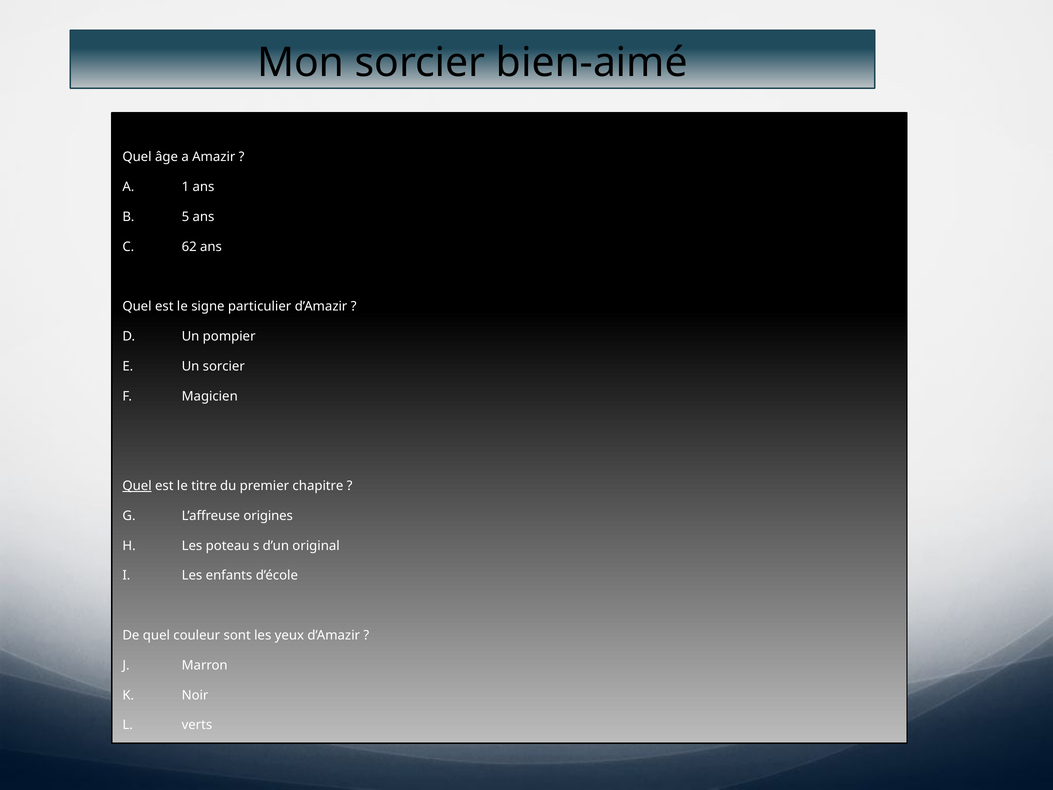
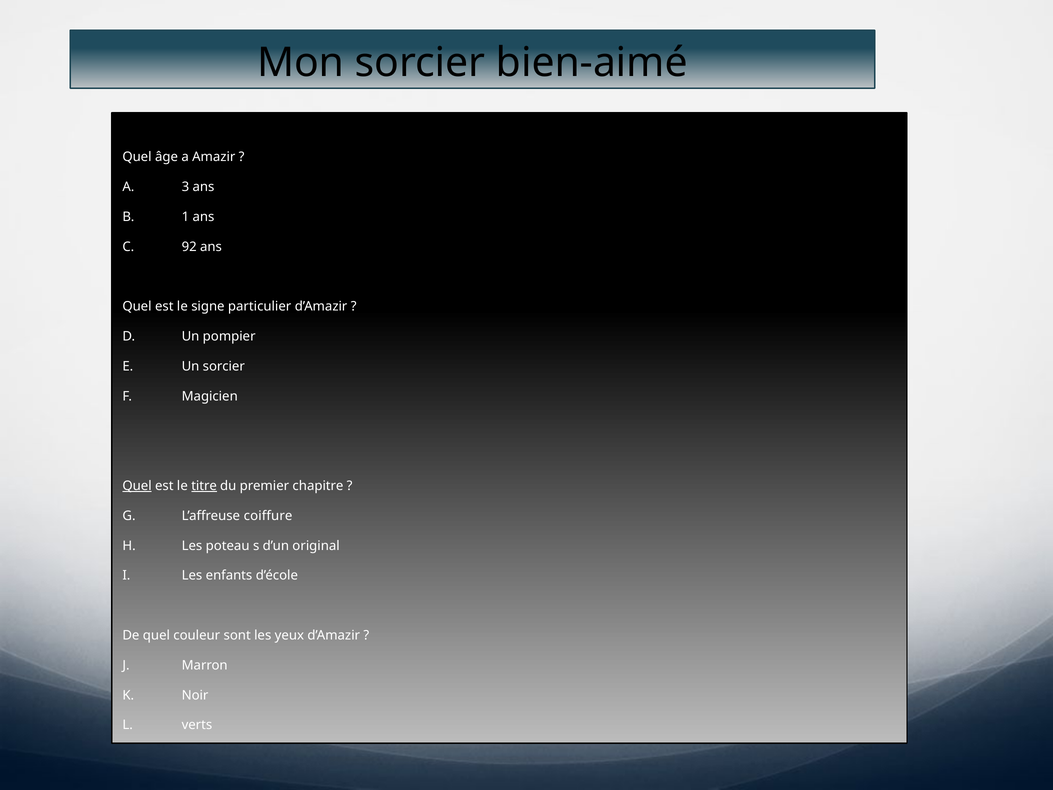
1: 1 -> 3 (185, 187)
5: 5 -> 1 (185, 217)
62: 62 -> 92 (189, 247)
titre underline: none -> present (204, 486)
origines: origines -> coiffure (268, 516)
